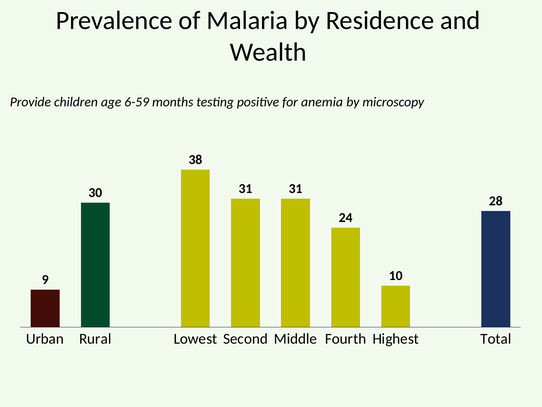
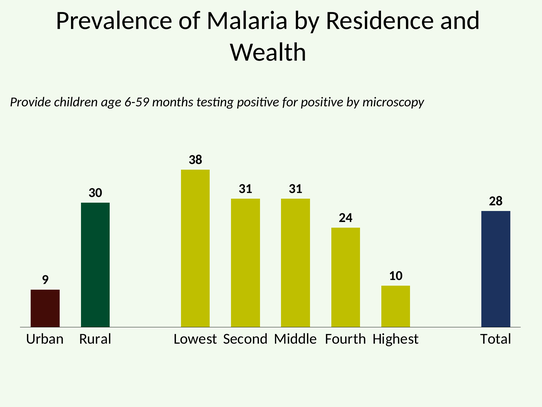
for anemia: anemia -> positive (322, 102)
